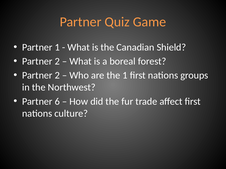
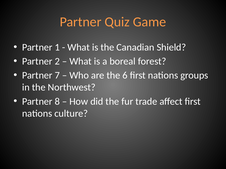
2: 2 -> 7 (57, 76)
the 1: 1 -> 6 (125, 76)
6: 6 -> 8 (57, 102)
